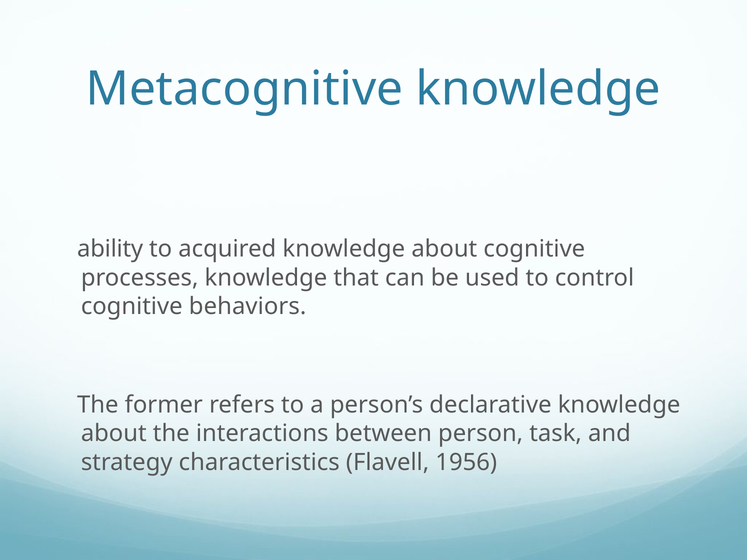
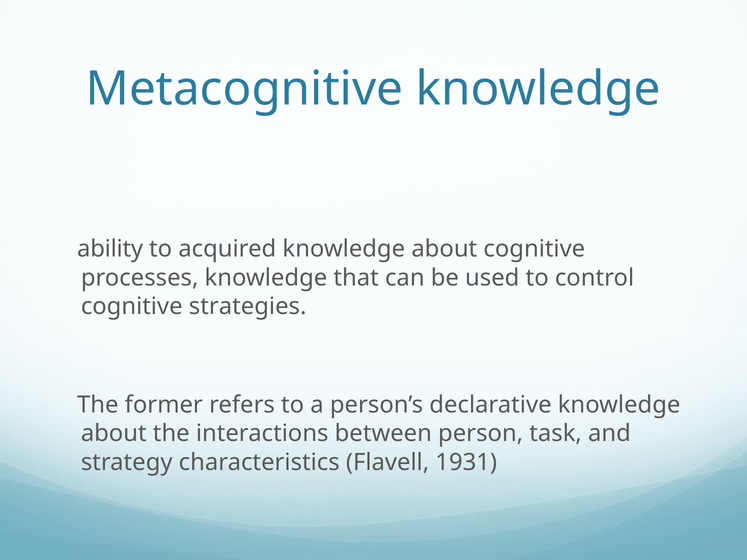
behaviors: behaviors -> strategies (248, 306)
1956: 1956 -> 1931 (466, 462)
